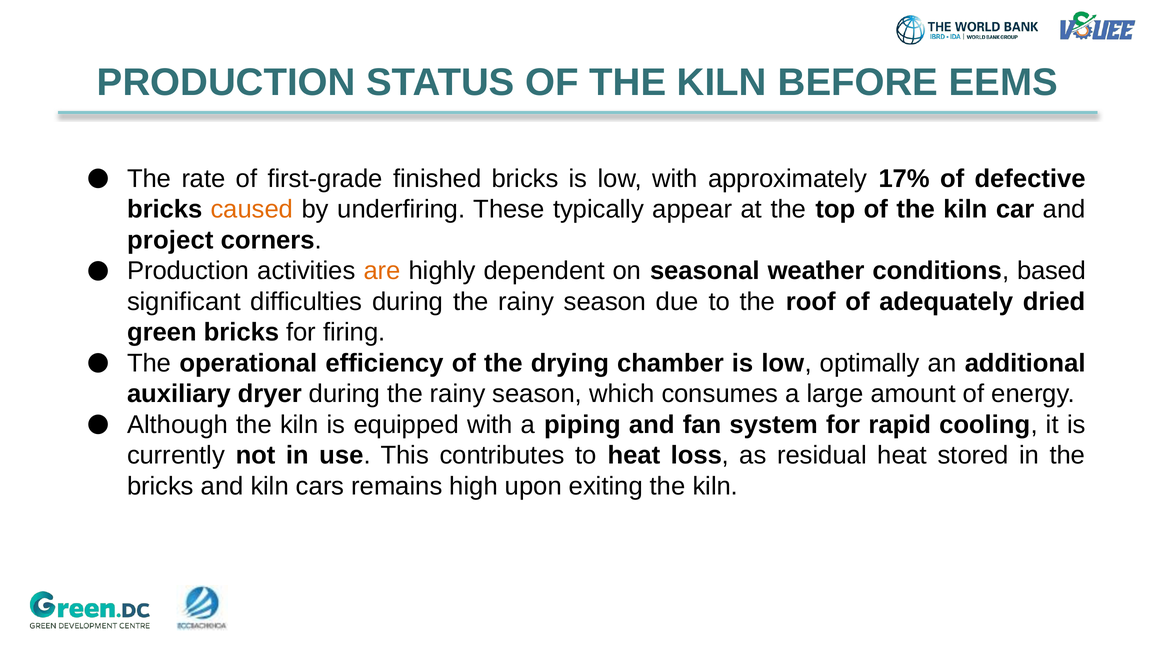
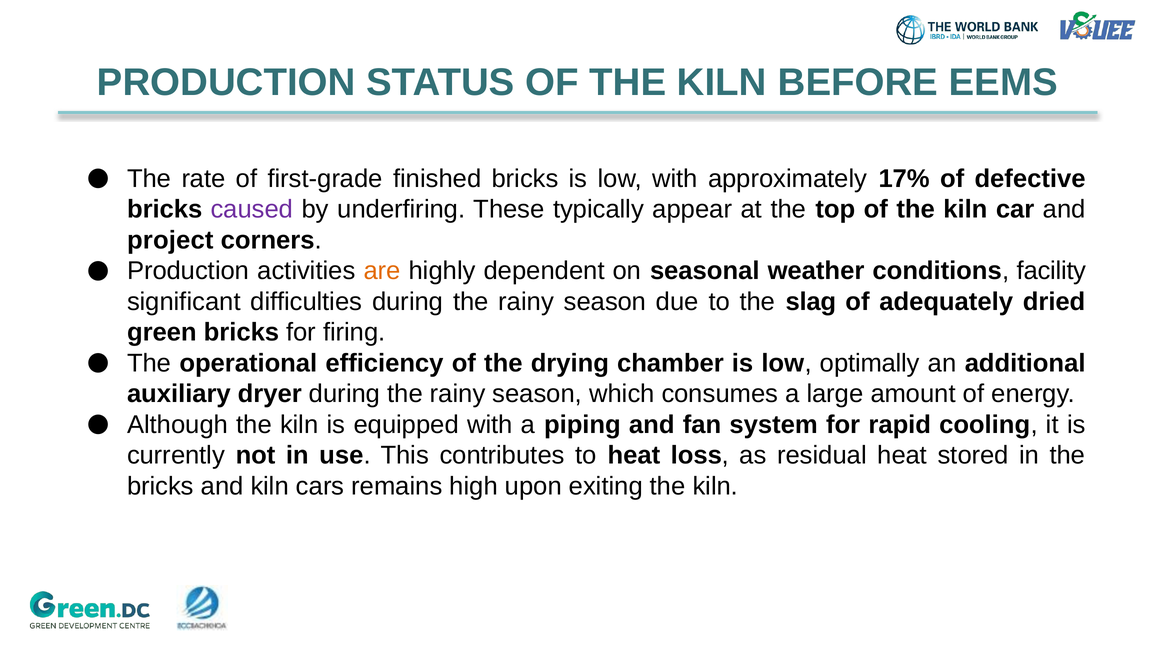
caused colour: orange -> purple (252, 209)
based: based -> facility (1052, 271)
roof: roof -> slag (811, 302)
